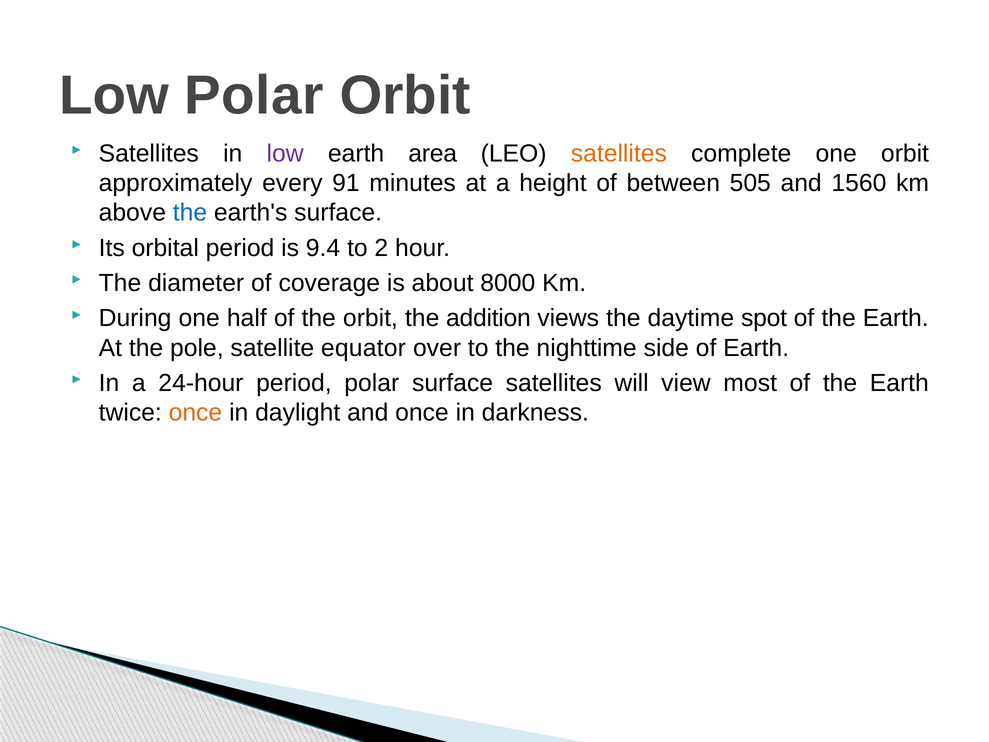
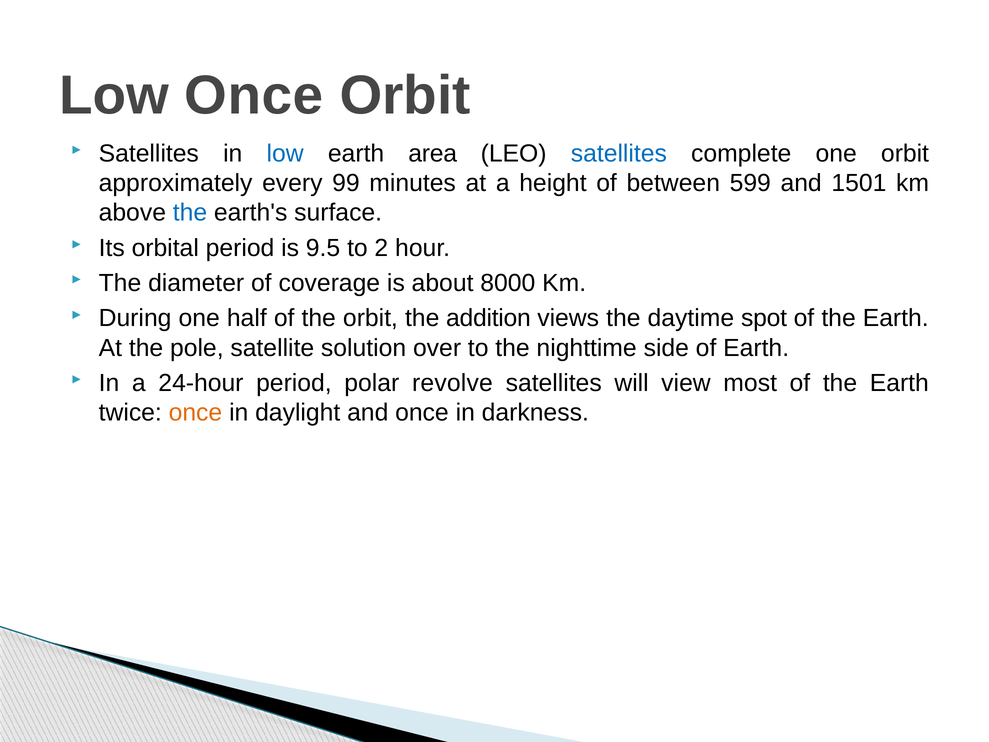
Low Polar: Polar -> Once (254, 95)
low colour: purple -> blue (285, 153)
satellites colour: orange -> blue (619, 153)
91: 91 -> 99 (346, 183)
505: 505 -> 599 (750, 183)
1560: 1560 -> 1501 (859, 183)
9.4: 9.4 -> 9.5 (323, 248)
equator: equator -> solution (364, 348)
polar surface: surface -> revolve (452, 383)
